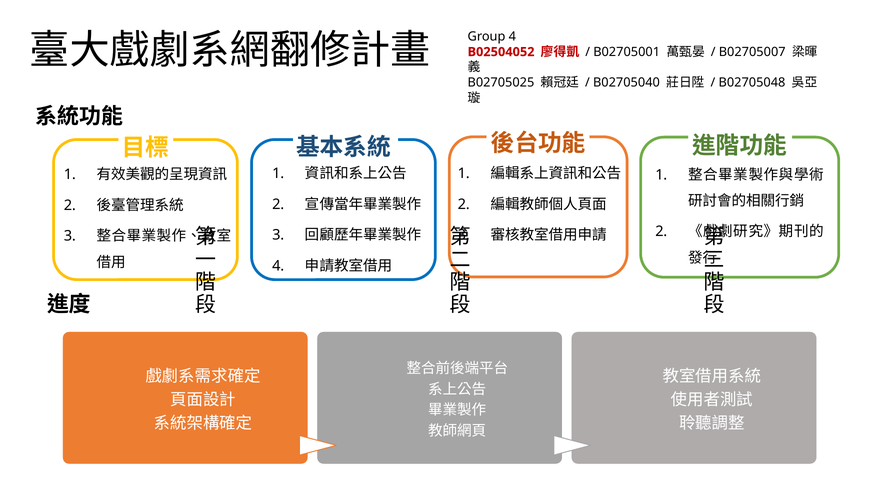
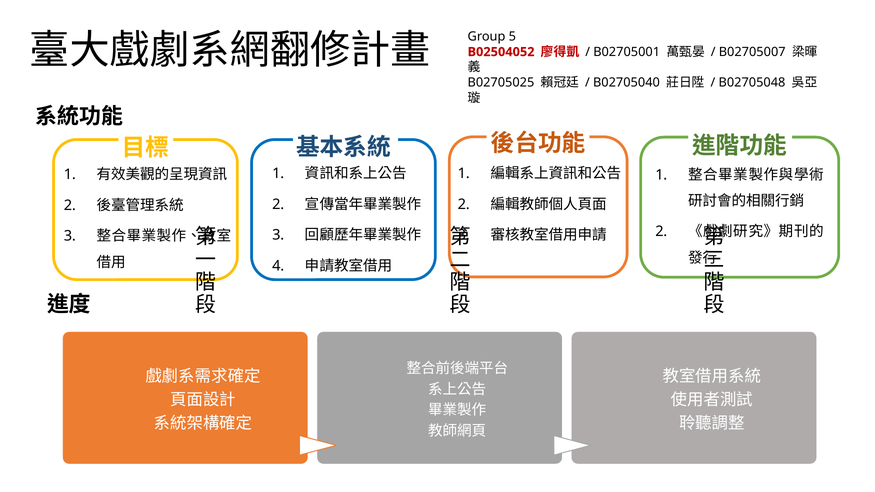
Group 4: 4 -> 5 (512, 37)
